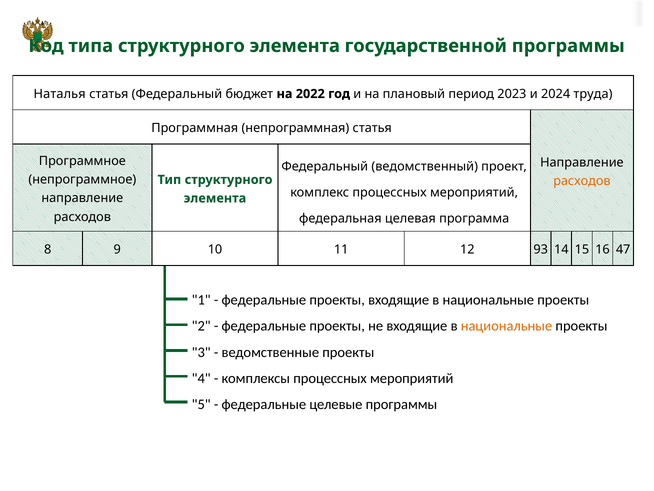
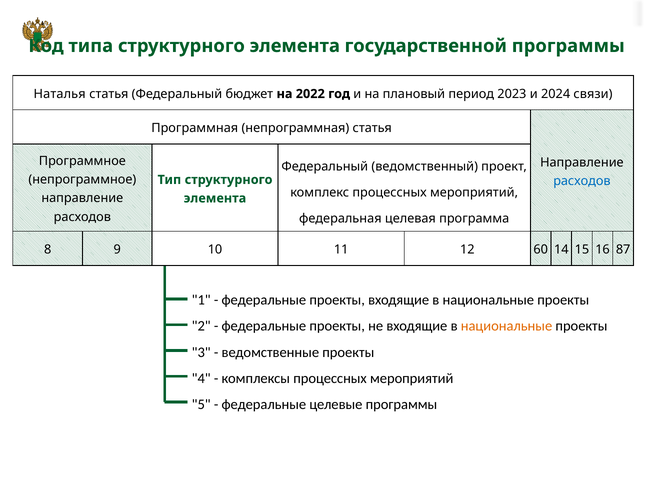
труда: труда -> связи (593, 94)
расходов colour: orange -> blue (582, 181)
93: 93 -> 60 (541, 249)
47: 47 -> 87 (623, 249)
